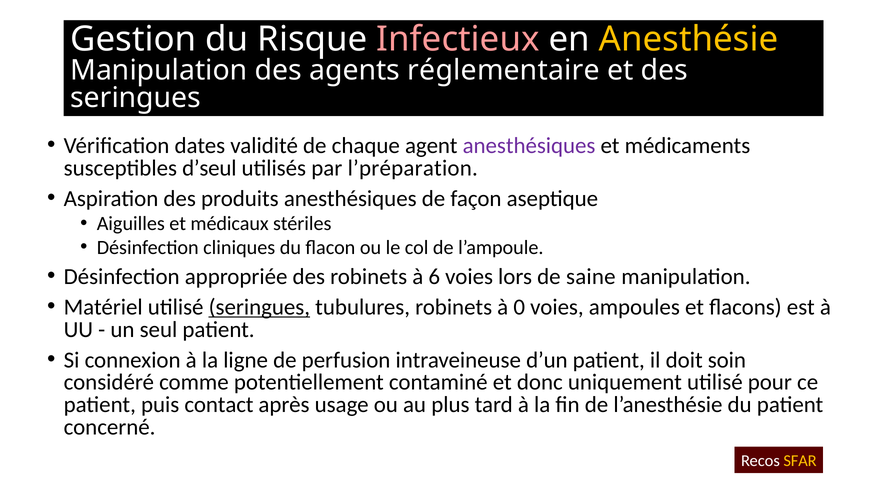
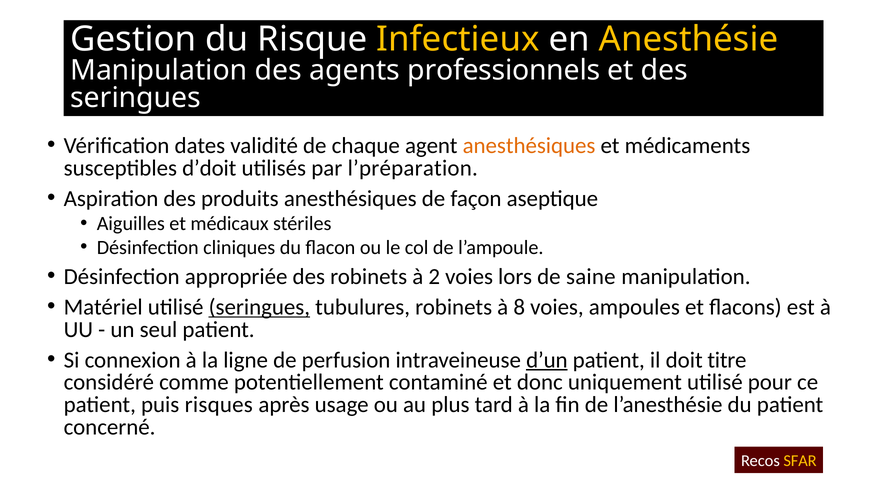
Infectieux colour: pink -> yellow (458, 39)
réglementaire: réglementaire -> professionnels (504, 70)
anesthésiques colour: purple -> orange (529, 145)
d’seul: d’seul -> d’doit (209, 168)
6: 6 -> 2 (434, 276)
0: 0 -> 8 (519, 307)
d’un underline: none -> present (547, 360)
soin: soin -> titre (727, 360)
contact: contact -> risques (219, 404)
